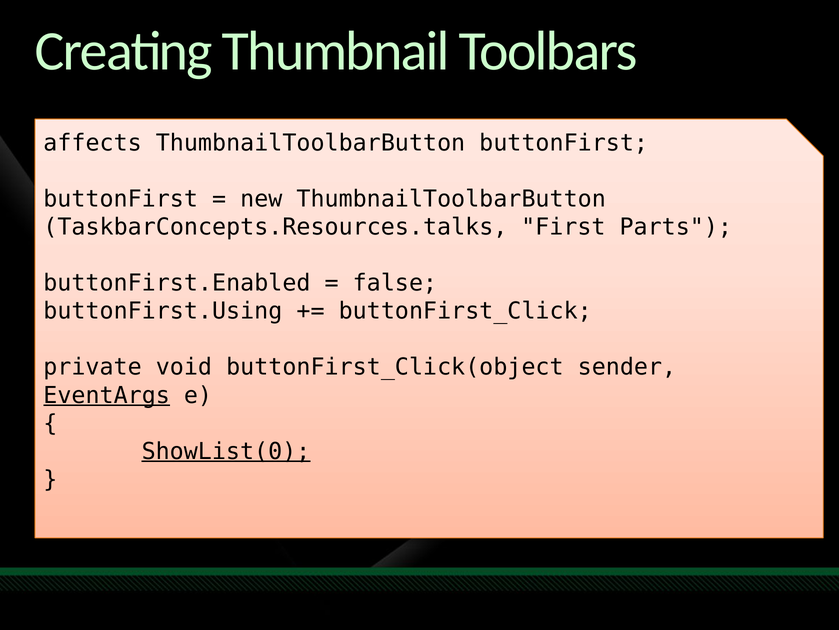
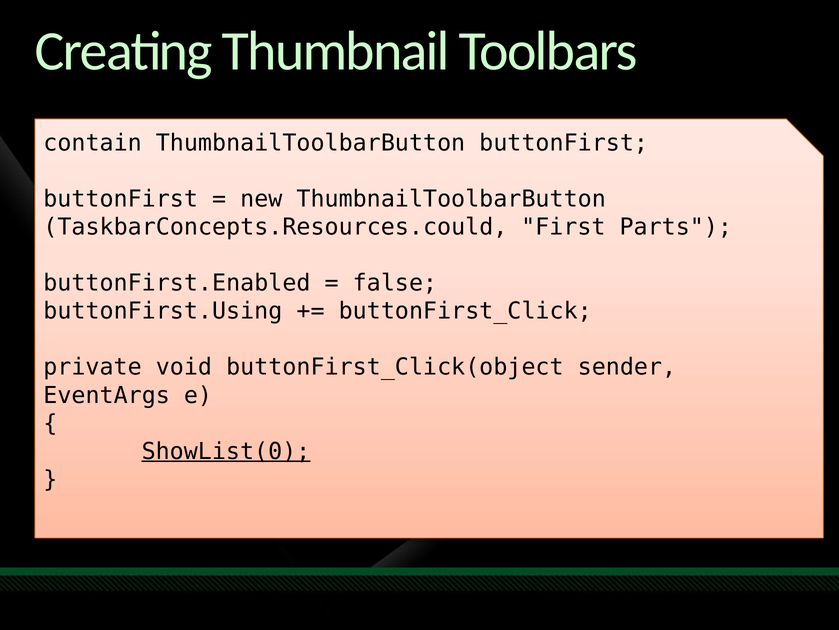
affects: affects -> contain (93, 143)
TaskbarConcepts.Resources.talks: TaskbarConcepts.Resources.talks -> TaskbarConcepts.Resources.could (275, 227)
EventArgs underline: present -> none (107, 395)
